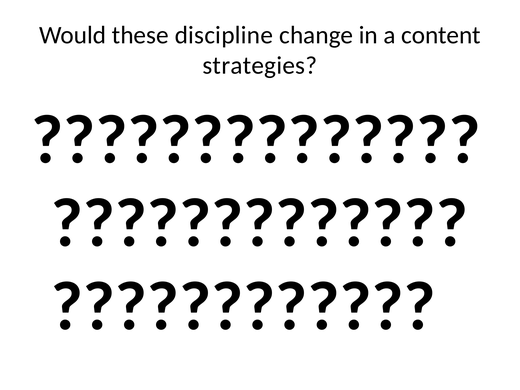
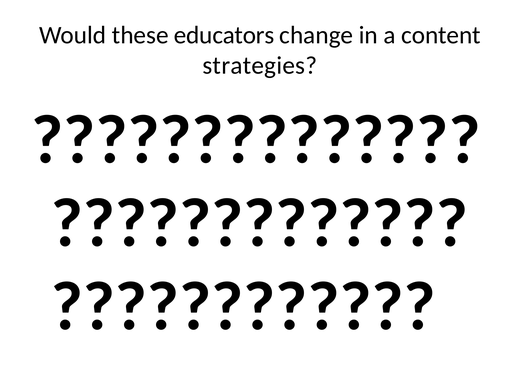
discipline: discipline -> educators (224, 35)
